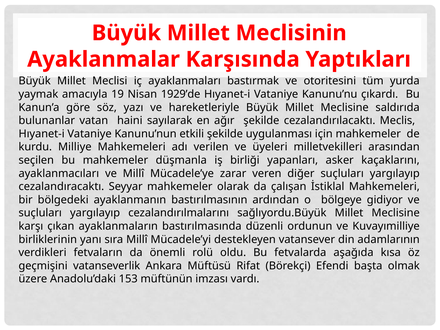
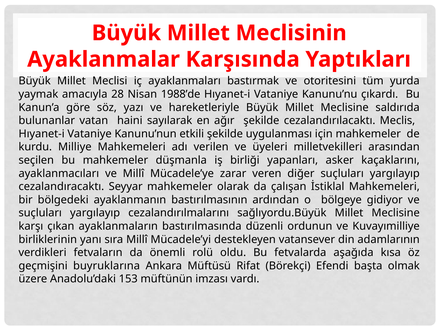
19: 19 -> 28 (118, 94)
1929’de: 1929’de -> 1988’de (181, 94)
vatanseverlik: vatanseverlik -> buyruklarına (107, 266)
